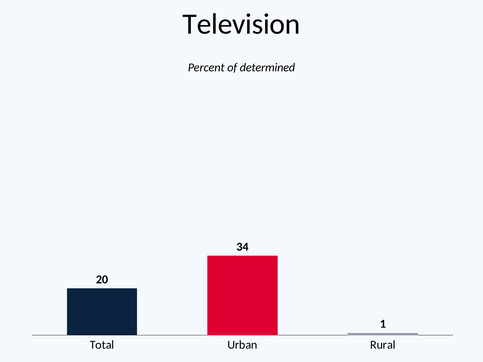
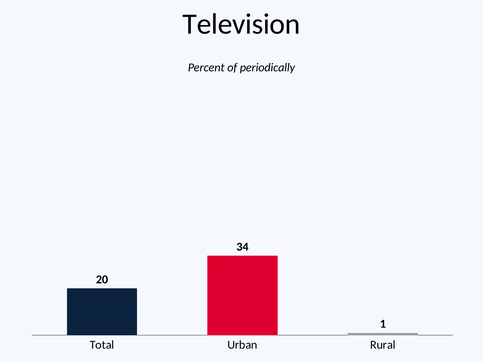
determined: determined -> periodically (267, 68)
